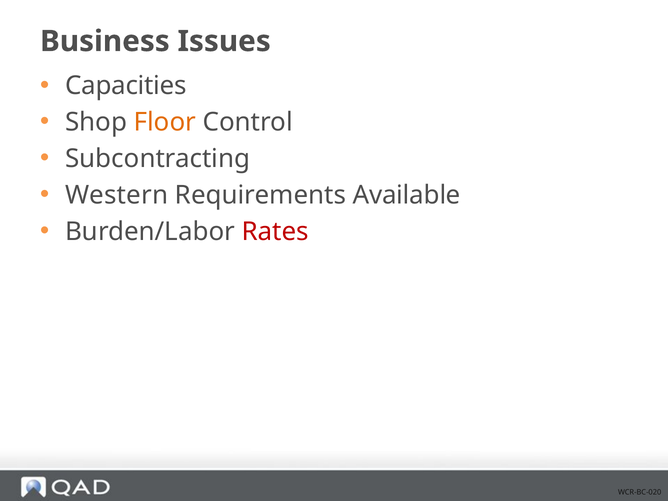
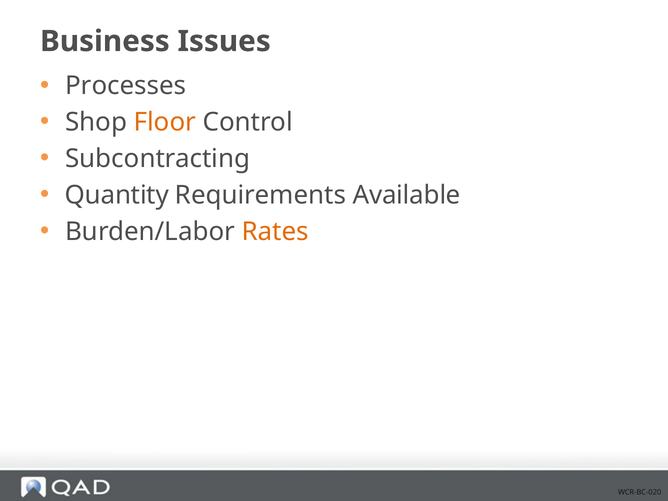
Capacities: Capacities -> Processes (126, 86)
Western: Western -> Quantity (117, 195)
Rates colour: red -> orange (275, 231)
